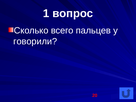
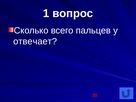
говорили: говорили -> отвечает (35, 41)
